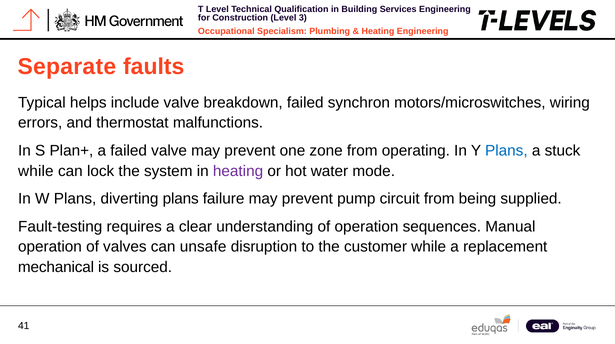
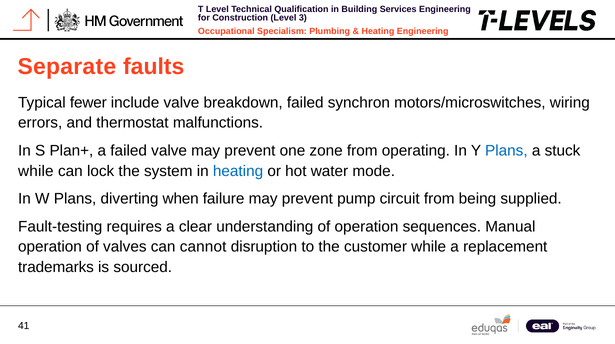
helps: helps -> fewer (88, 103)
heating colour: purple -> blue (238, 171)
diverting plans: plans -> when (181, 199)
unsafe: unsafe -> cannot (203, 247)
mechanical: mechanical -> trademarks (56, 267)
